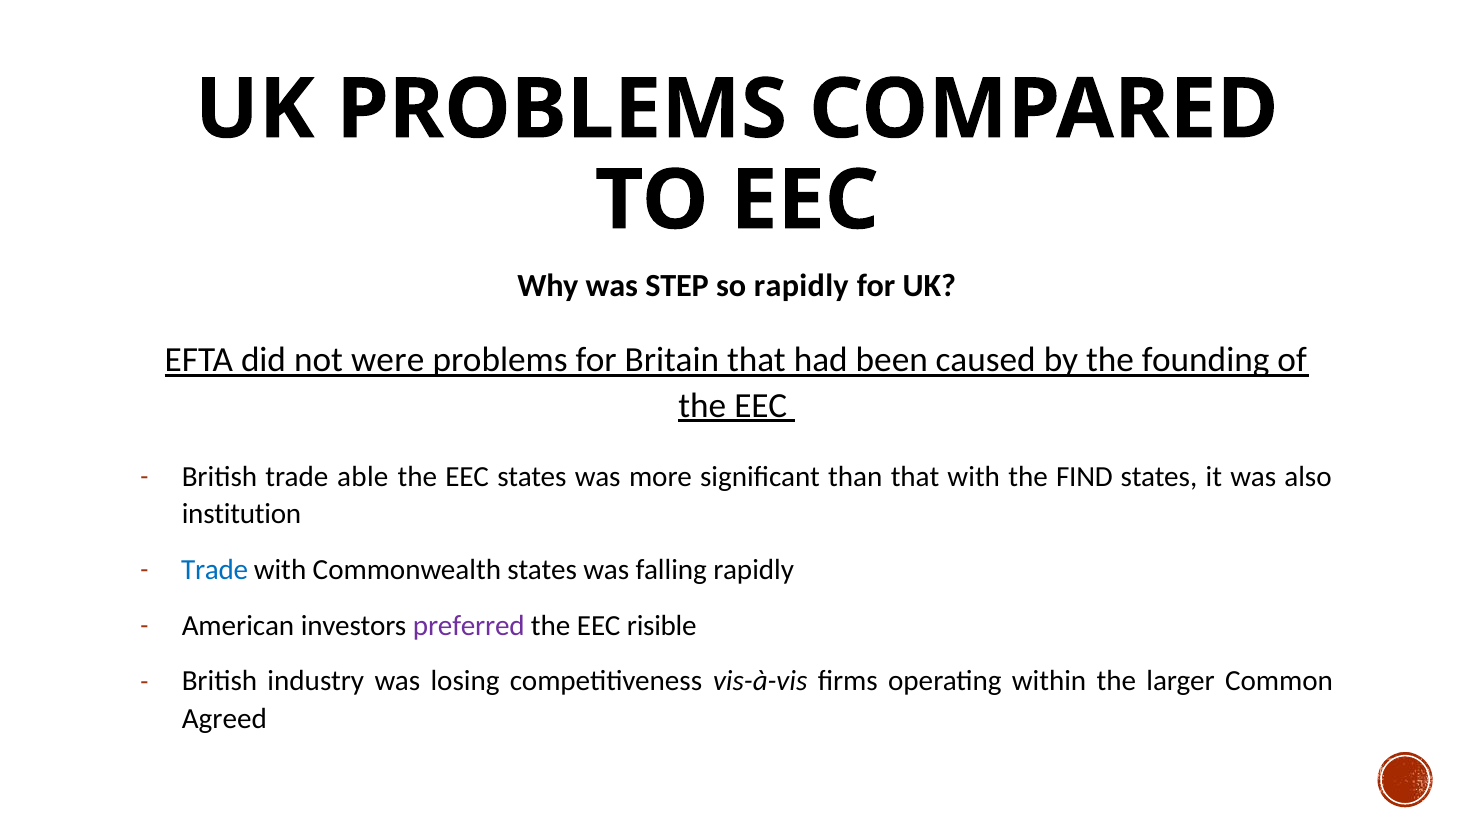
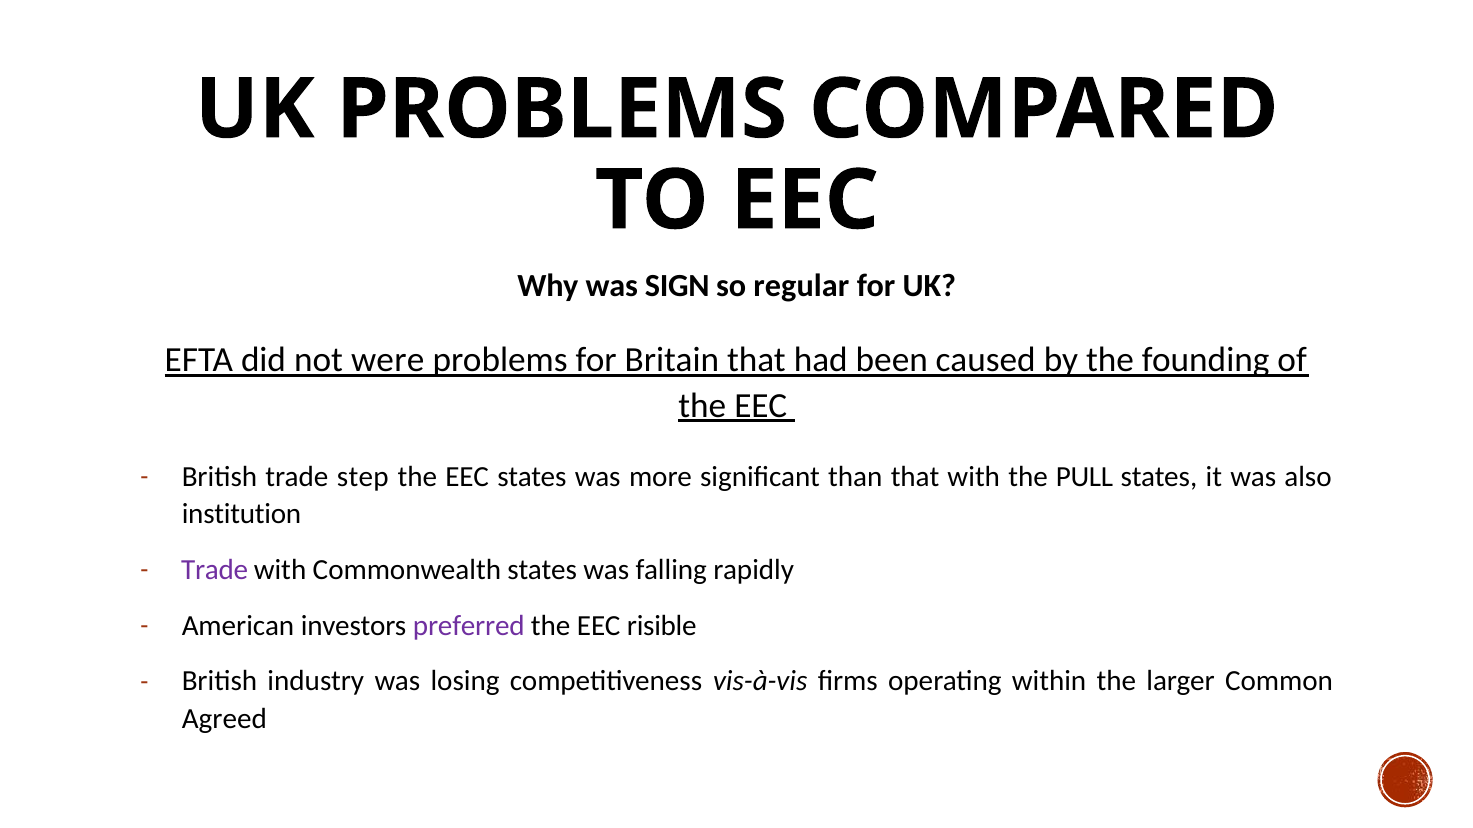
STEP: STEP -> SIGN (677, 286)
so rapidly: rapidly -> regular (801, 286)
able: able -> step (363, 477)
FIND: FIND -> PULL (1084, 477)
Trade colour: blue -> purple (215, 570)
